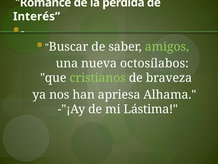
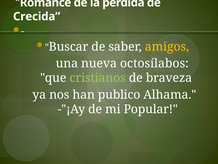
Interés: Interés -> Crecida (37, 16)
amigos colour: light green -> yellow (167, 47)
apriesa: apriesa -> publico (119, 94)
Lástima: Lástima -> Popular (151, 109)
